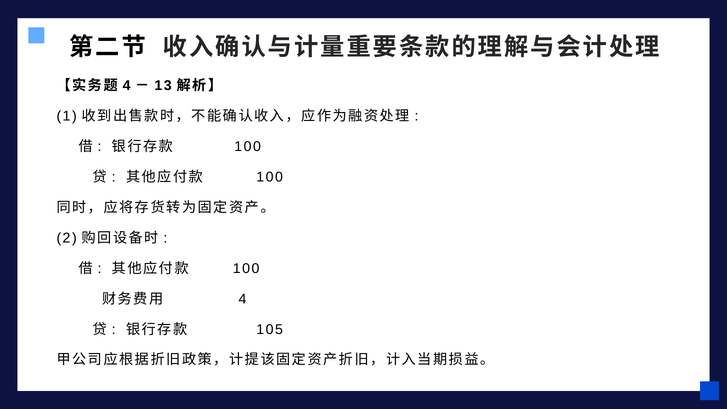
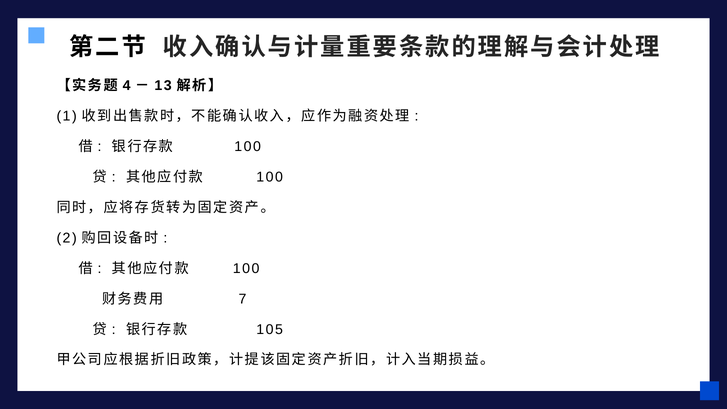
4: 4 -> 7 (242, 299)
